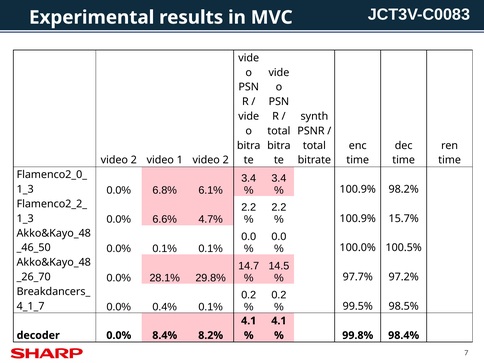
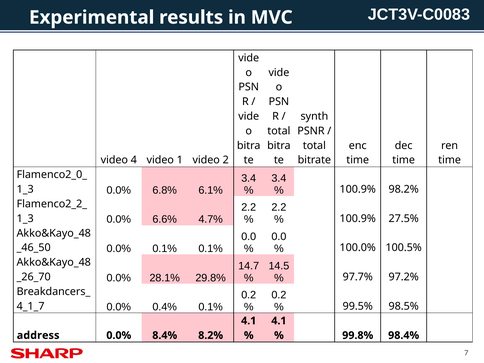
2: 2 -> 4 (134, 160)
15.7%: 15.7% -> 27.5% (404, 219)
decoder: decoder -> address (38, 335)
